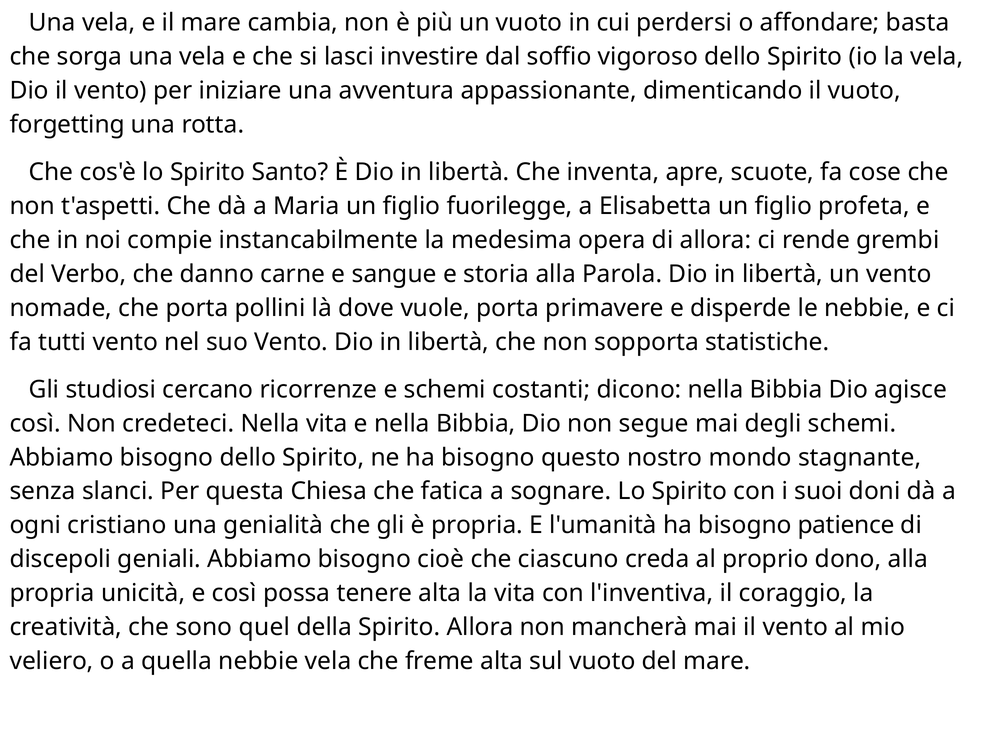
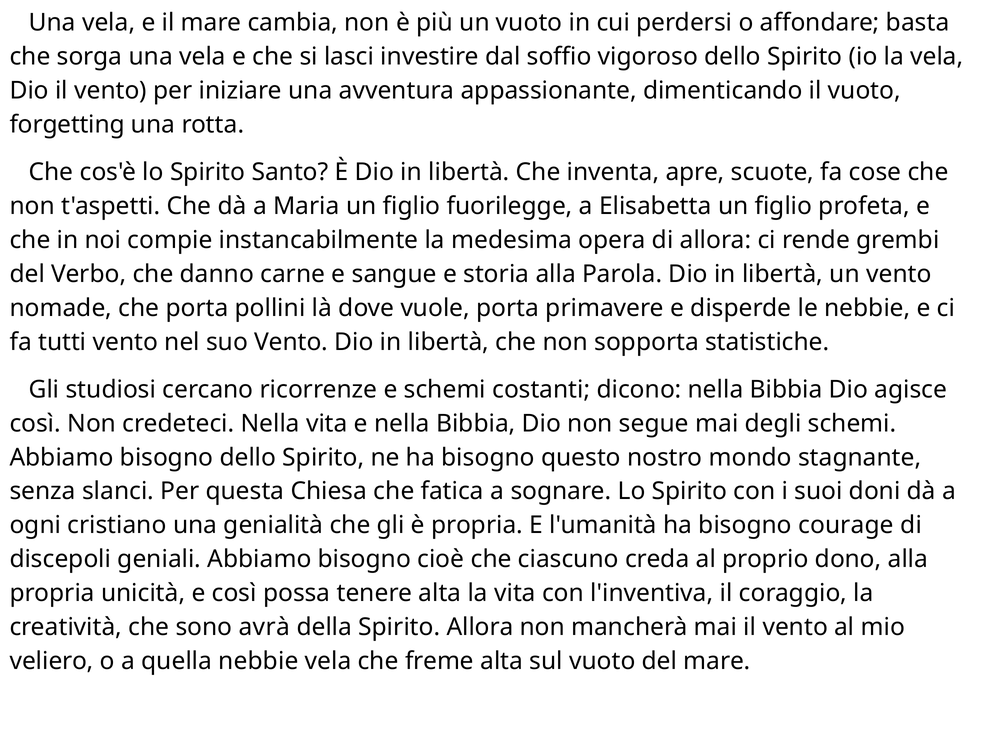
patience: patience -> courage (846, 525)
quel: quel -> avrà (264, 627)
